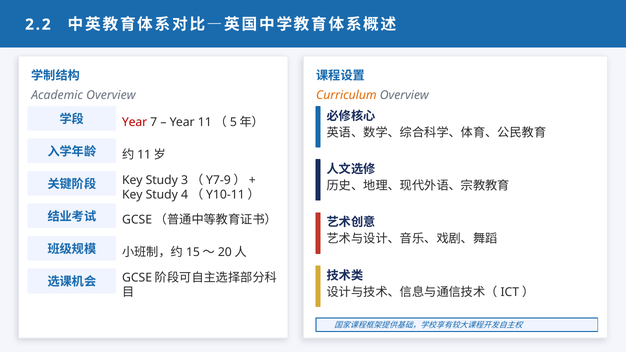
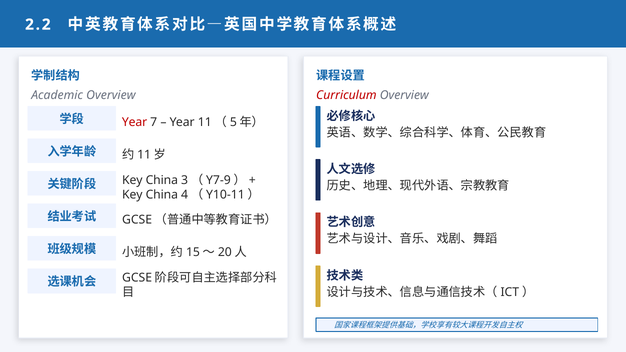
Curriculum colour: orange -> red (346, 95)
Study: Study -> China (162, 180)
Study: Study -> China (162, 195)
